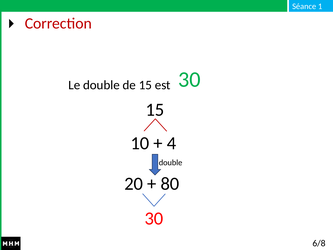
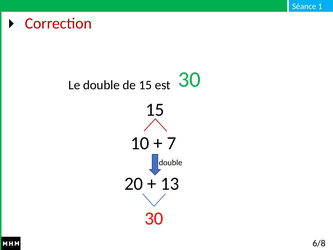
4: 4 -> 7 (172, 143)
80: 80 -> 13 (170, 184)
